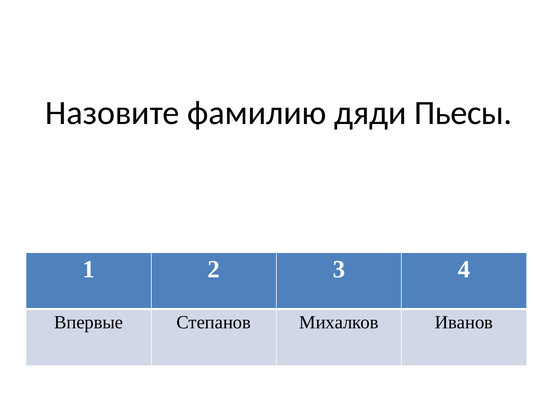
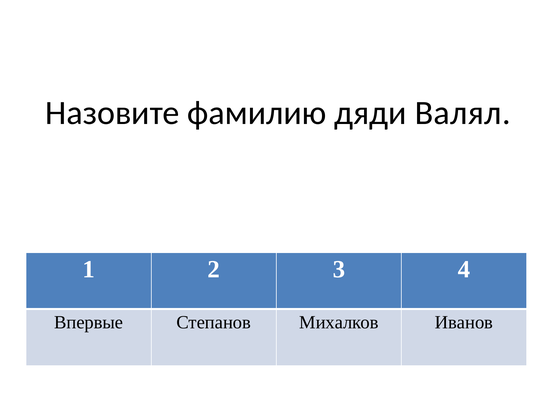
Пьесы: Пьесы -> Валял (463, 113)
